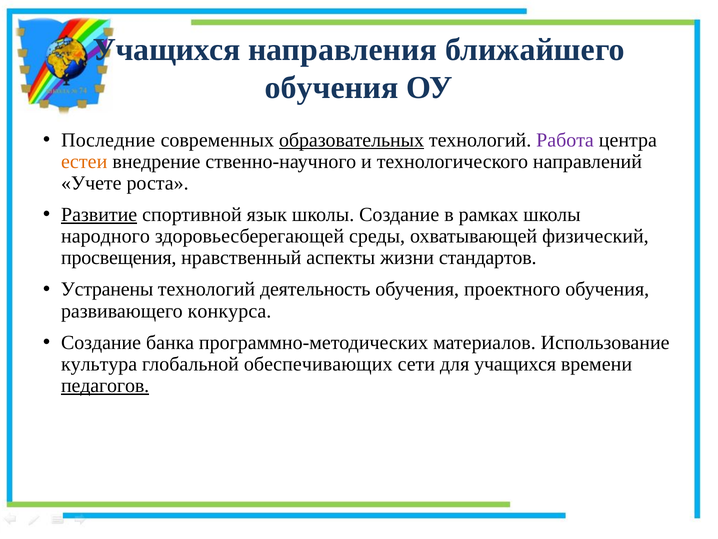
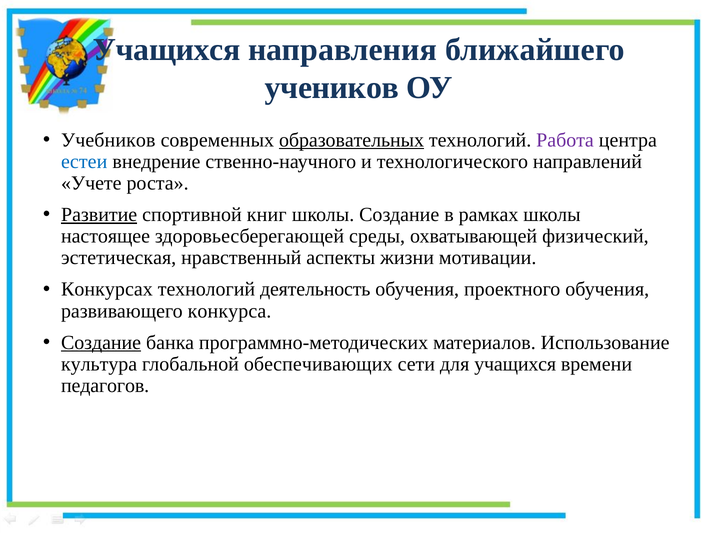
обучения: обучения -> учеников (332, 88)
Последние: Последние -> Учебников (108, 140)
естеи colour: orange -> blue (84, 161)
язык: язык -> книг (267, 214)
народного: народного -> настоящее (106, 236)
просвещения: просвещения -> эстетическая (119, 258)
стандартов: стандартов -> мотивации (488, 258)
Устранены: Устранены -> Конкурсах (107, 289)
Создание underline: none -> present (101, 342)
педагогов underline: present -> none (105, 385)
